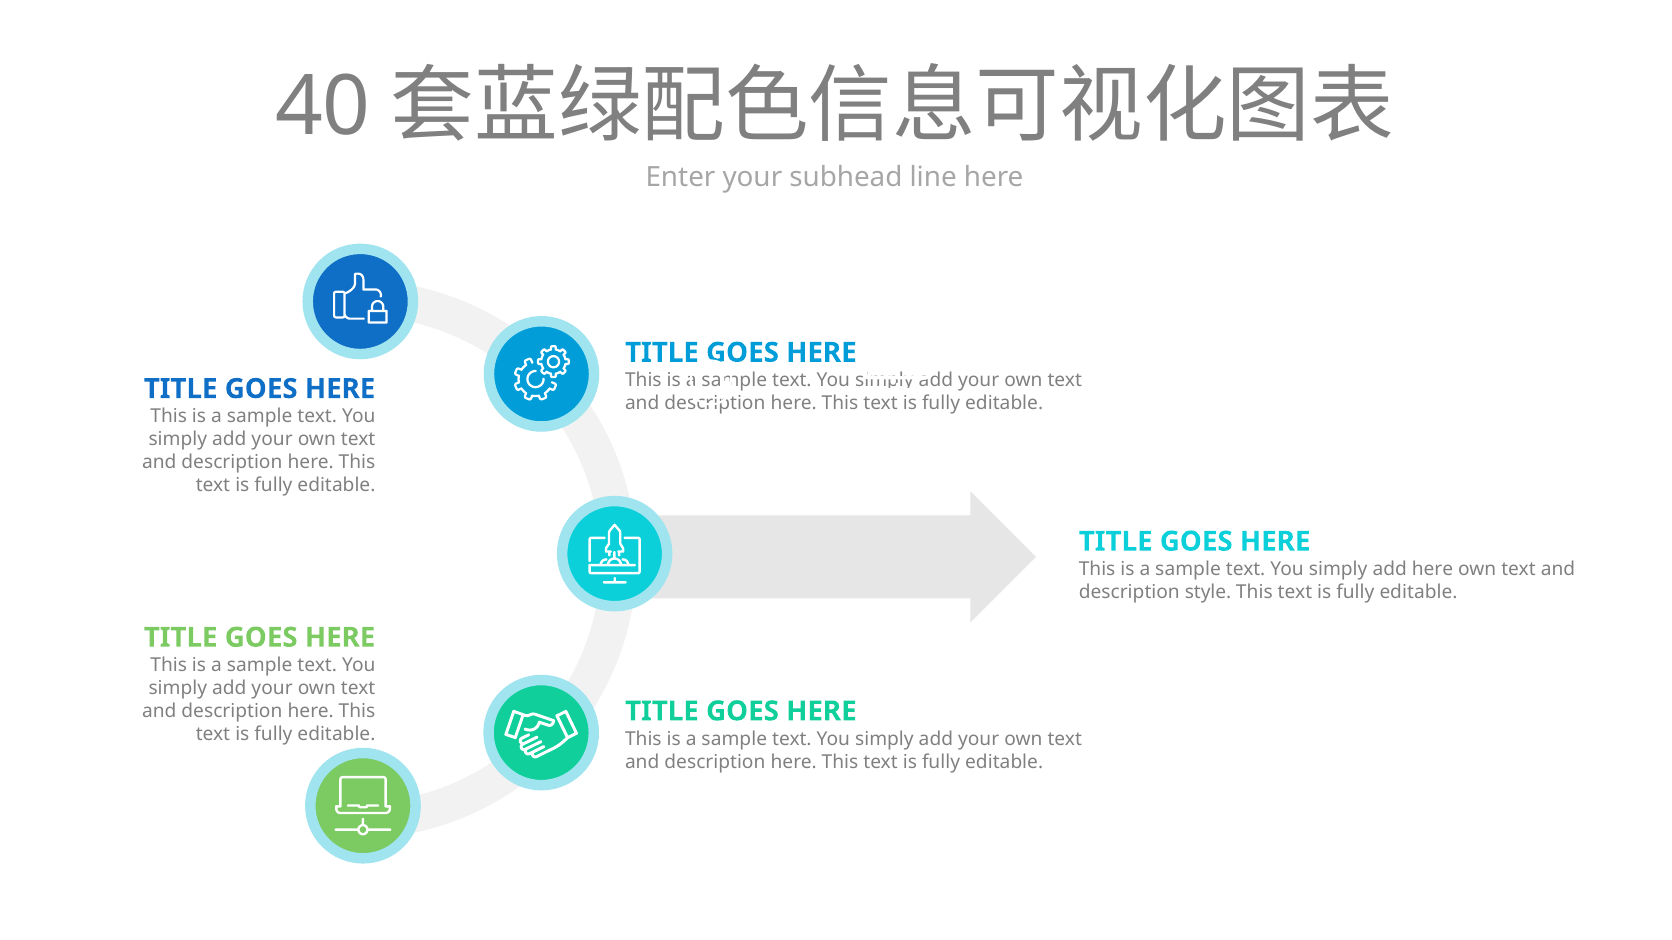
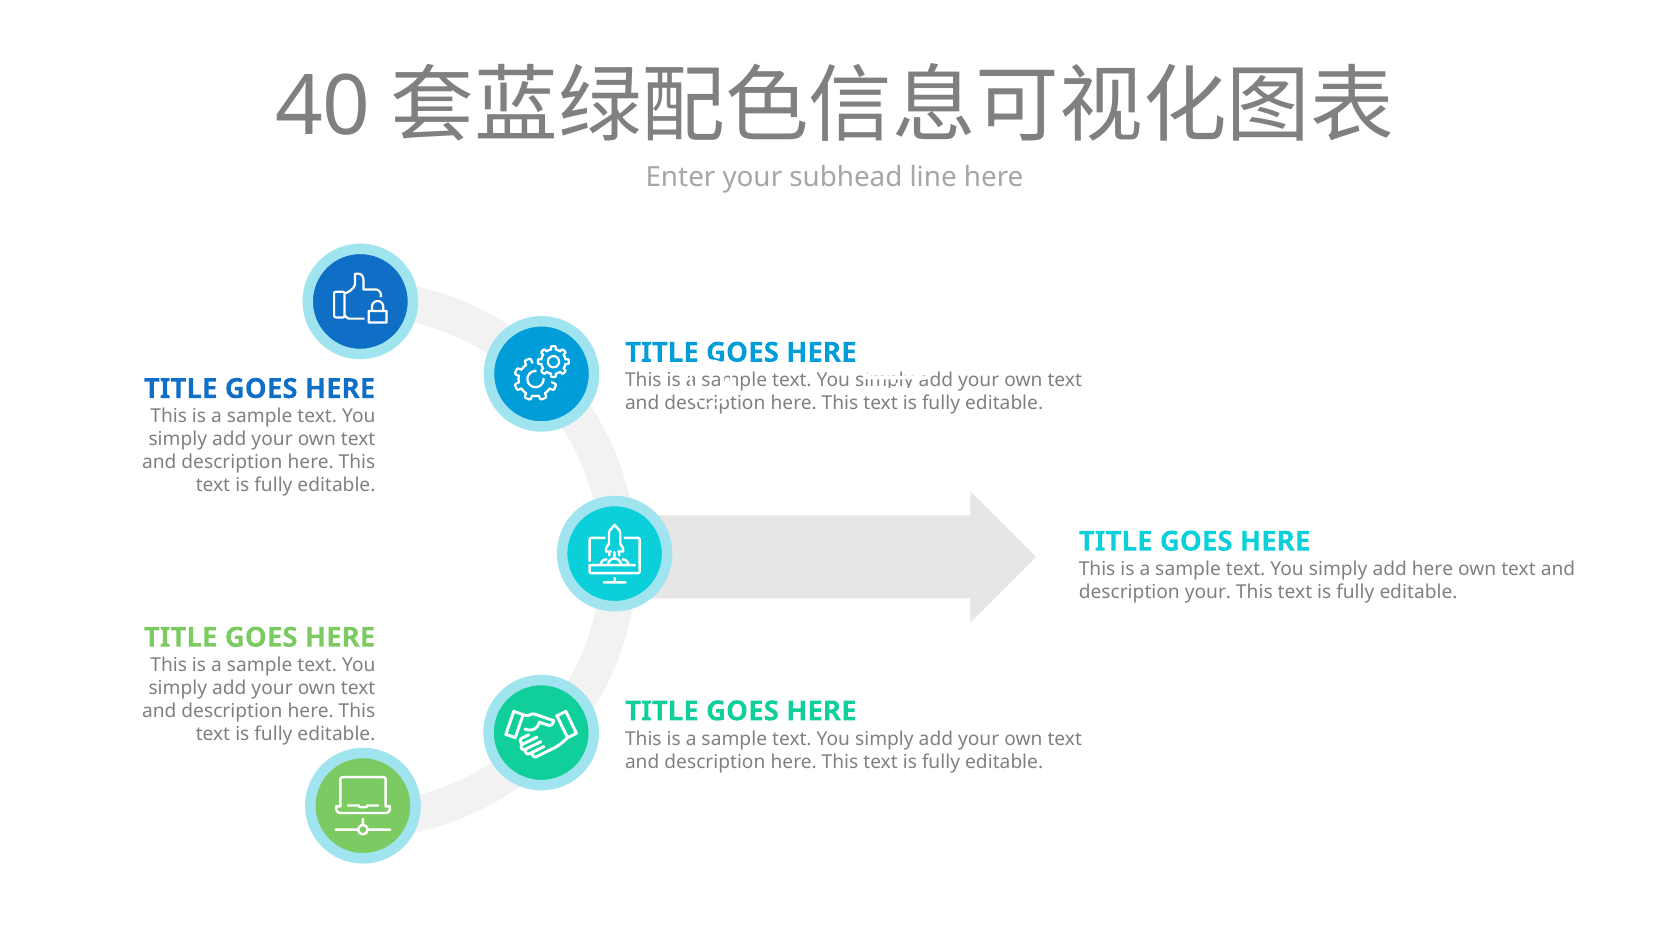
description style: style -> your (1208, 592)
